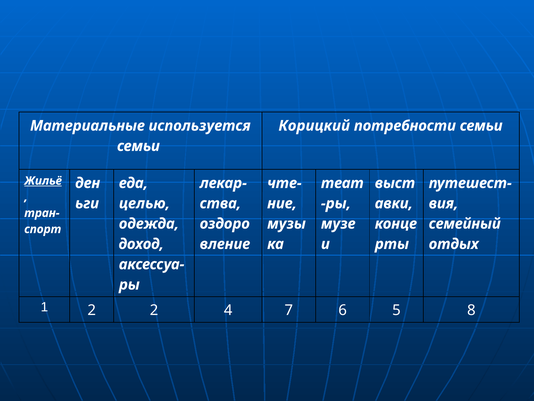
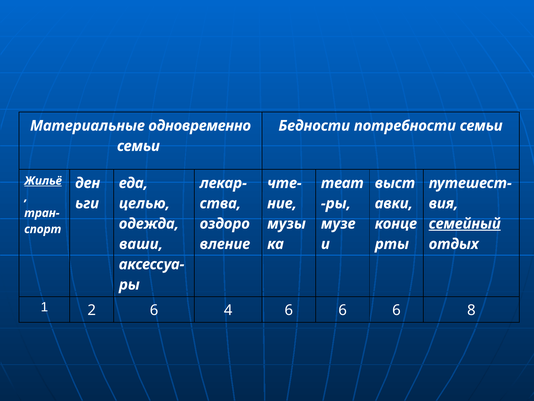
используется: используется -> одновременно (200, 126)
Корицкий: Корицкий -> Бедности (314, 126)
семейный underline: none -> present (465, 223)
доход: доход -> ваши (141, 244)
2 2: 2 -> 6 (154, 310)
4 7: 7 -> 6 (289, 310)
5: 5 -> 6 (396, 310)
